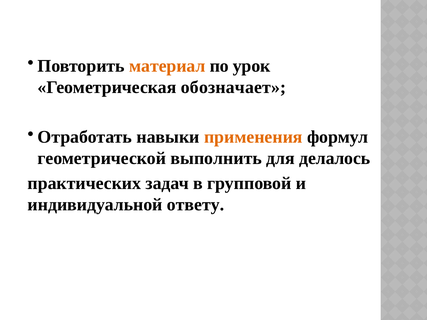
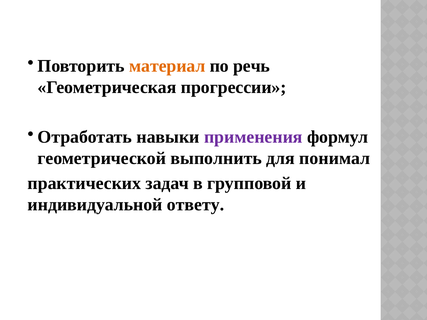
урок: урок -> речь (252, 66)
обозначает: обозначает -> прогрессии (234, 87)
применения colour: orange -> purple (253, 137)
делалось: делалось -> понимал (335, 158)
